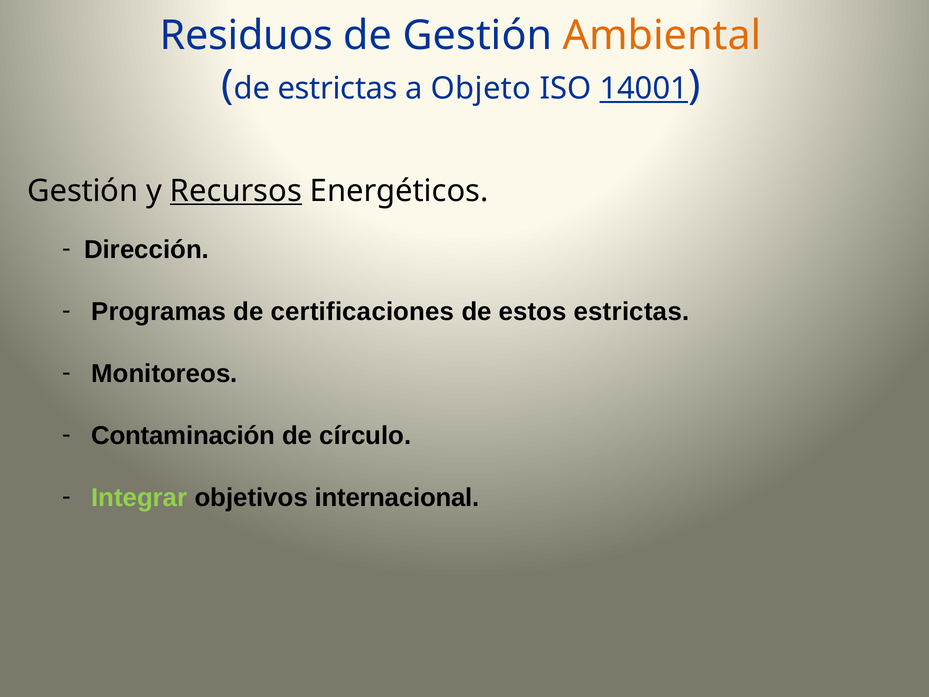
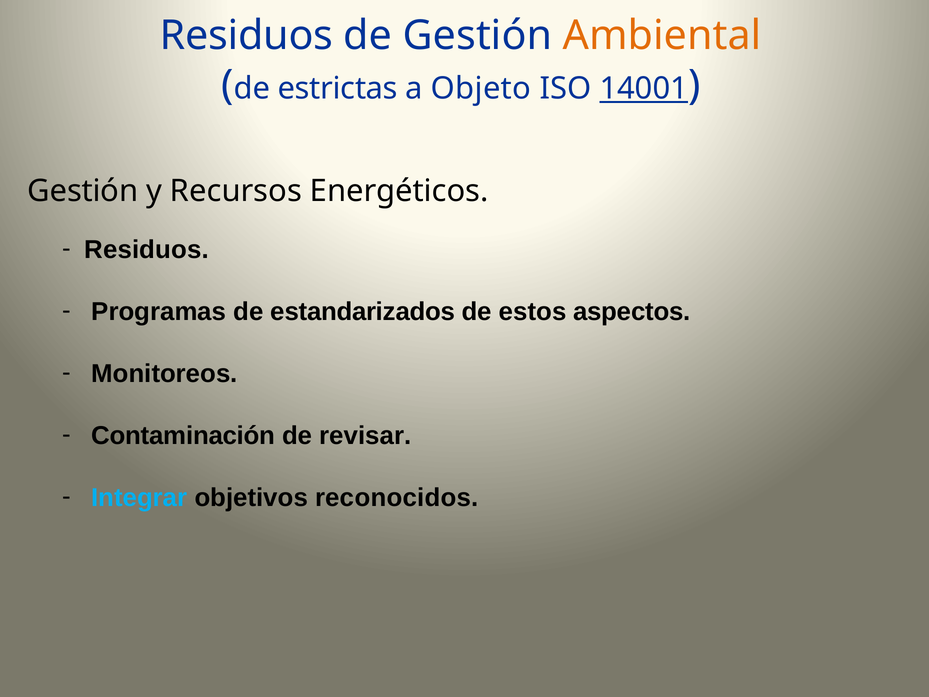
Recursos underline: present -> none (236, 191)
Dirección: Dirección -> Residuos (146, 250)
certificaciones: certificaciones -> estandarizados (363, 312)
estos estrictas: estrictas -> aspectos (632, 312)
círculo: círculo -> revisar (365, 436)
Integrar colour: light green -> light blue (139, 498)
internacional: internacional -> reconocidos (397, 498)
